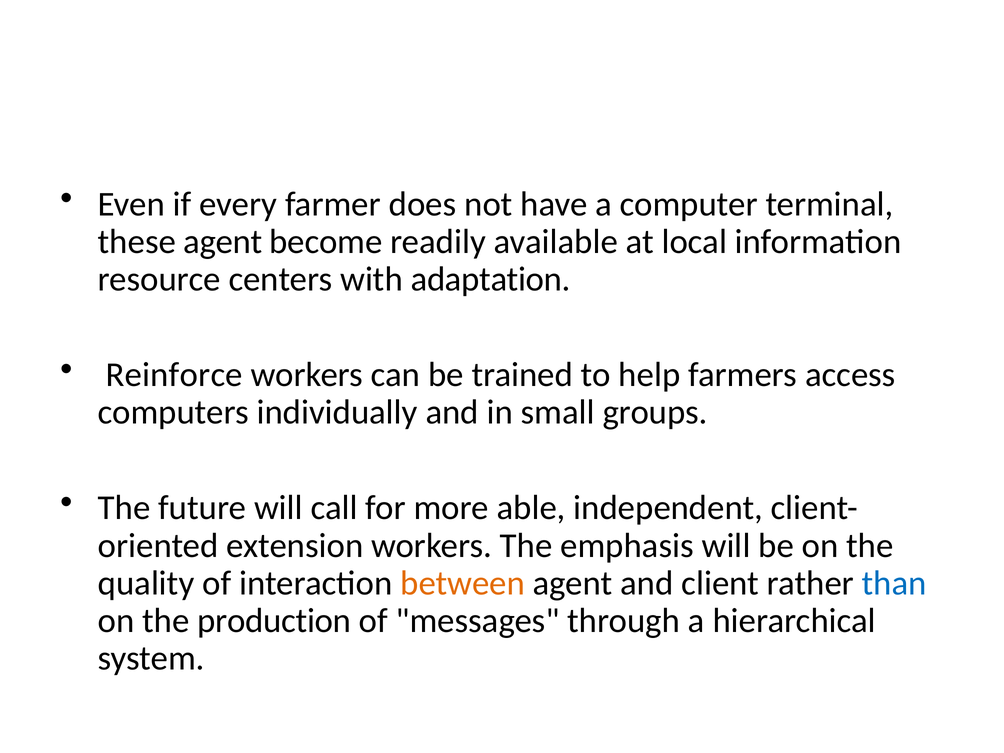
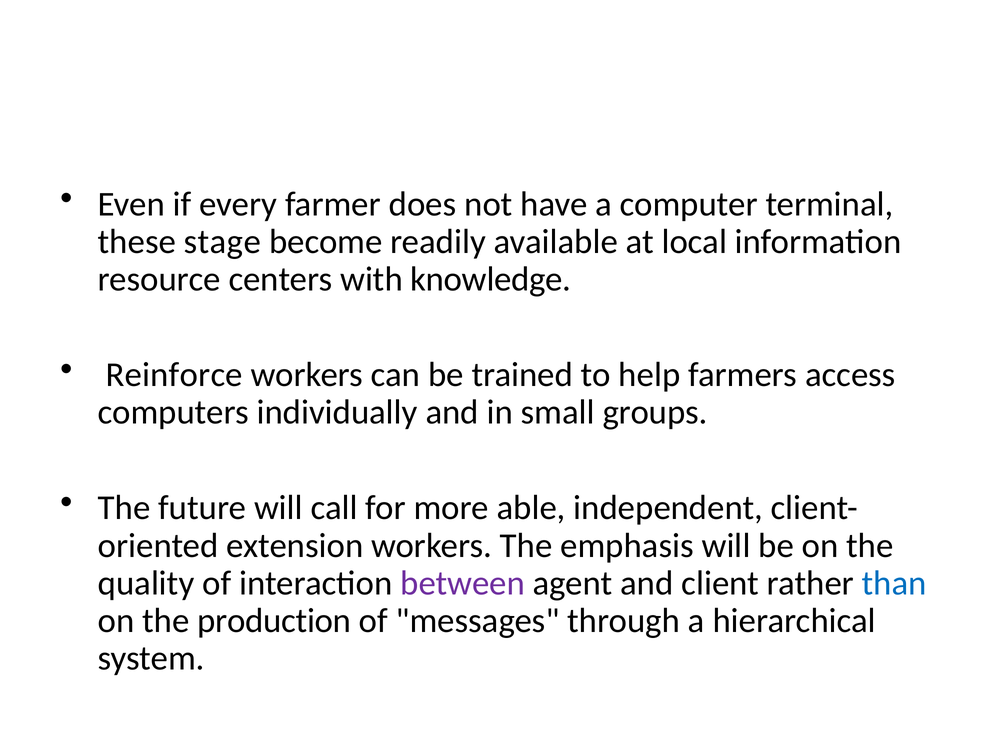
these agent: agent -> stage (222, 242)
adaptation: adaptation -> knowledge (491, 279)
between colour: orange -> purple (463, 583)
